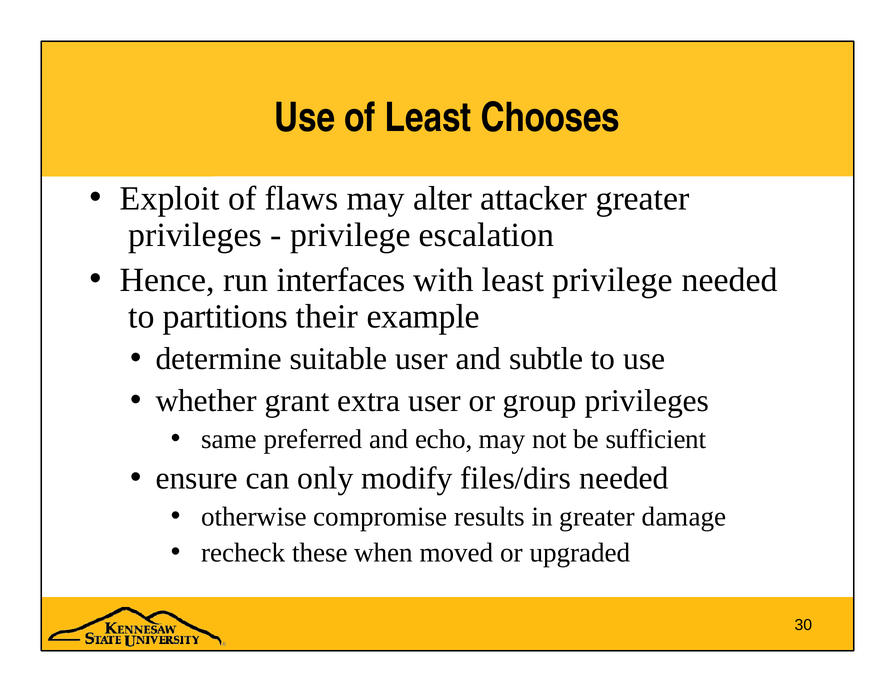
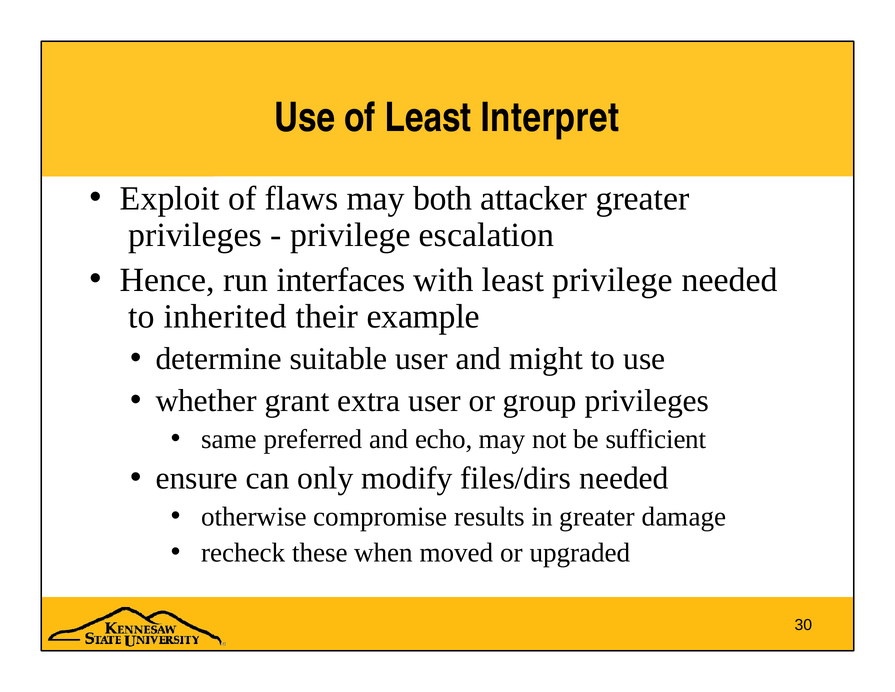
Chooses: Chooses -> Interpret (550, 118)
alter: alter -> both (443, 198)
partitions: partitions -> inherited (225, 316)
subtle: subtle -> might (546, 359)
